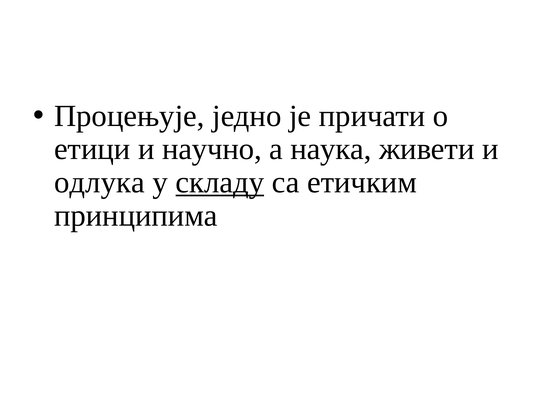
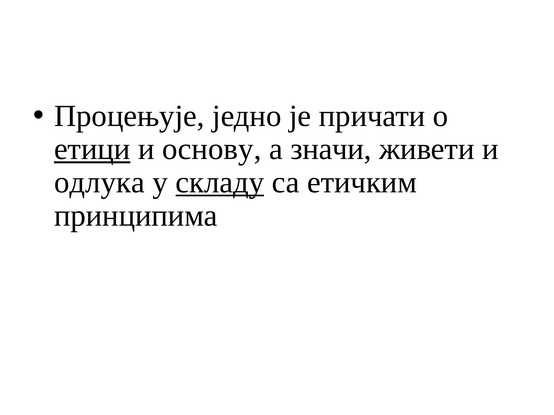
етици underline: none -> present (92, 149)
научно: научно -> основу (212, 149)
наукa: наукa -> значи (331, 149)
